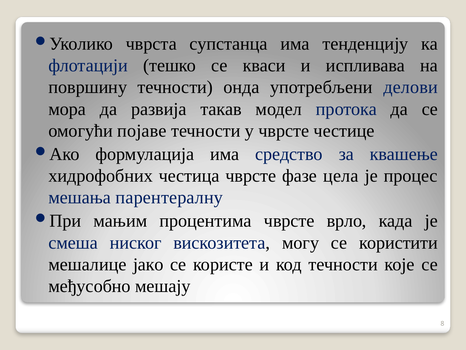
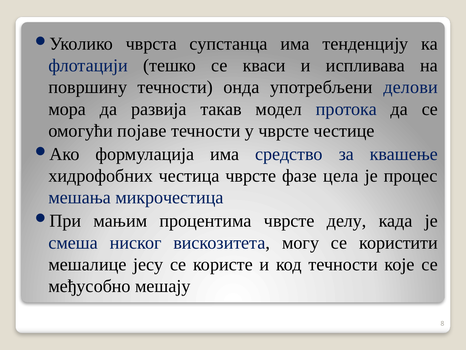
парентералну: парентералну -> микрочестица (169, 197)
врло: врло -> делу (347, 221)
јако: јако -> јесу (148, 264)
